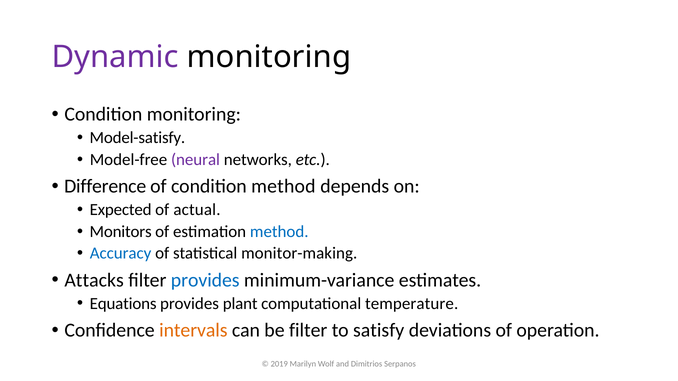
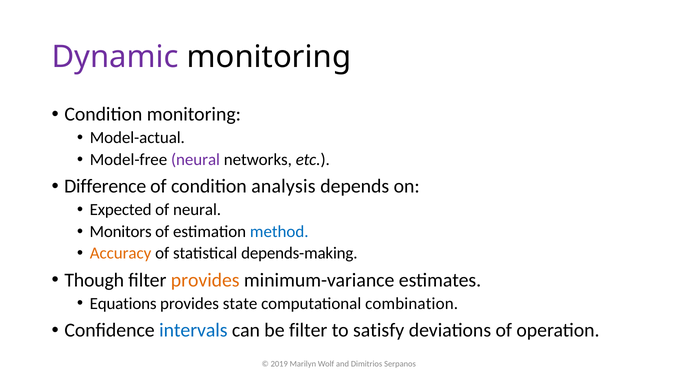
Model-satisfy: Model-satisfy -> Model-actual (137, 138)
condition method: method -> analysis (283, 187)
of actual: actual -> neural (197, 210)
Accuracy colour: blue -> orange (121, 254)
monitor-making: monitor-making -> depends-making (299, 254)
Attacks: Attacks -> Though (94, 280)
provides colour: blue -> orange (205, 280)
plant: plant -> state (240, 304)
temperature: temperature -> combination (412, 304)
intervals colour: orange -> blue (193, 331)
